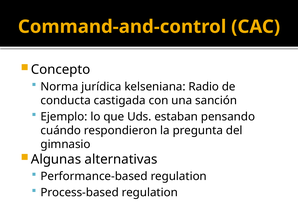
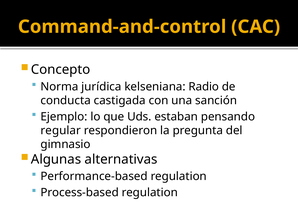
cuándo: cuándo -> regular (61, 131)
